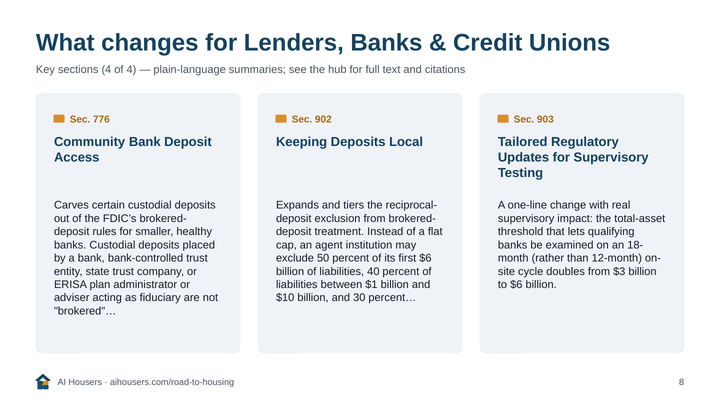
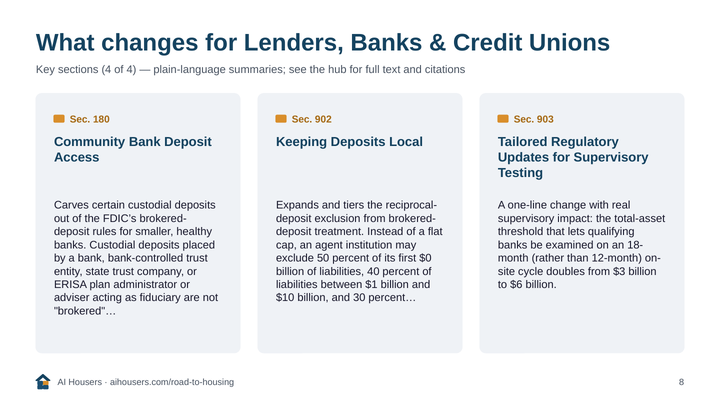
776: 776 -> 180 (101, 119)
first $6: $6 -> $0 (425, 258)
